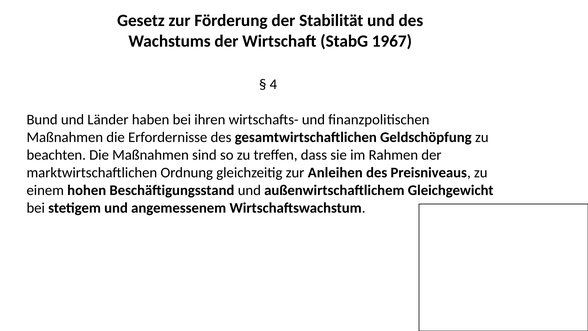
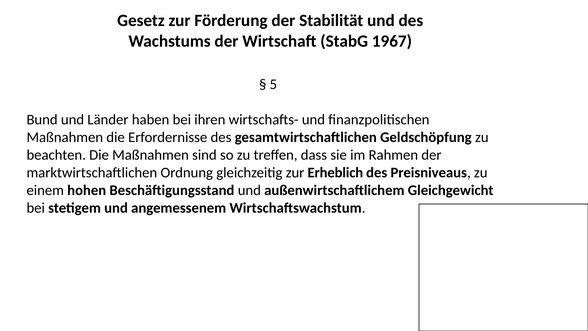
4: 4 -> 5 (273, 84)
Anleihen: Anleihen -> Erheblich (335, 172)
